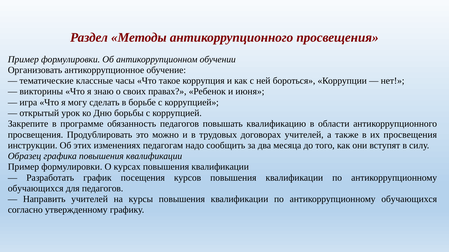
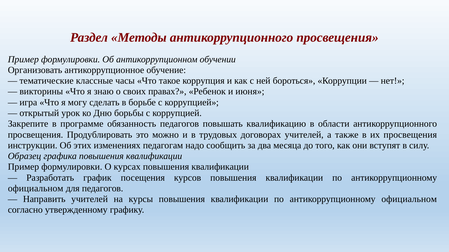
обучающихся: обучающихся -> официальном (36, 189)
обучающихся: обучающихся -> официальном (409, 200)
